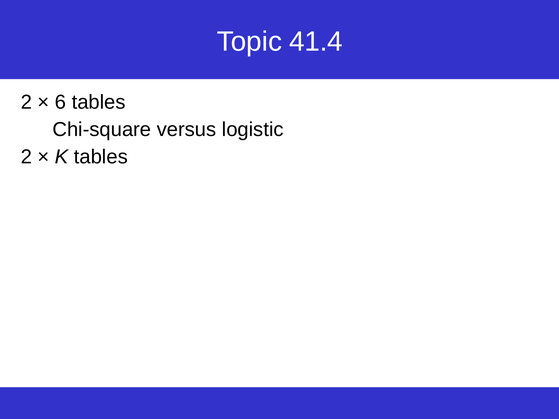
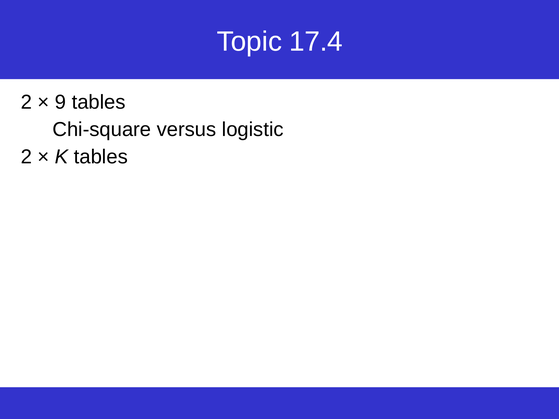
41.4: 41.4 -> 17.4 (316, 42)
6: 6 -> 9 (61, 102)
